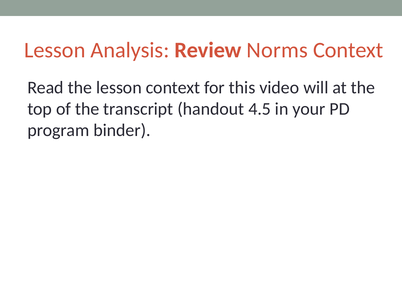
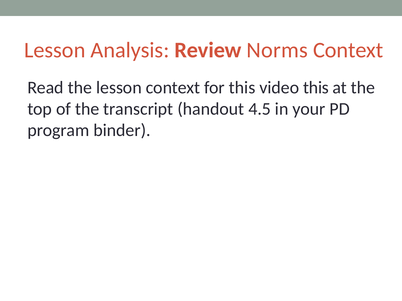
video will: will -> this (316, 88)
